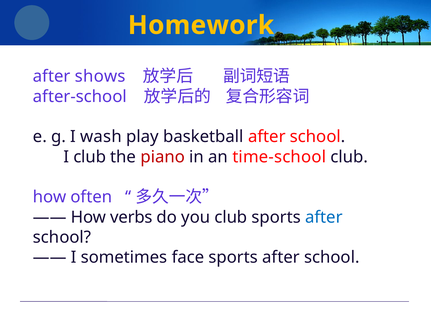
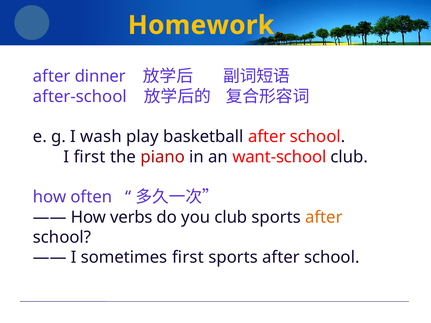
shows: shows -> dinner (100, 77)
I club: club -> first (90, 157)
time-school: time-school -> want-school (279, 157)
after colour: blue -> orange (324, 217)
sometimes face: face -> first (188, 258)
